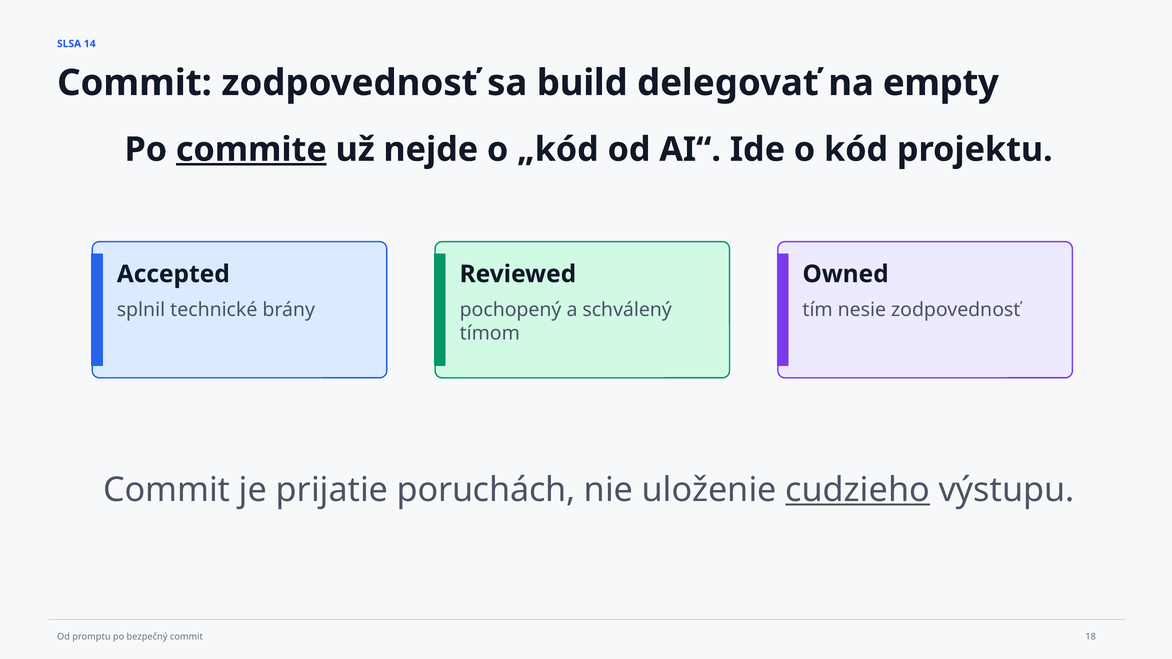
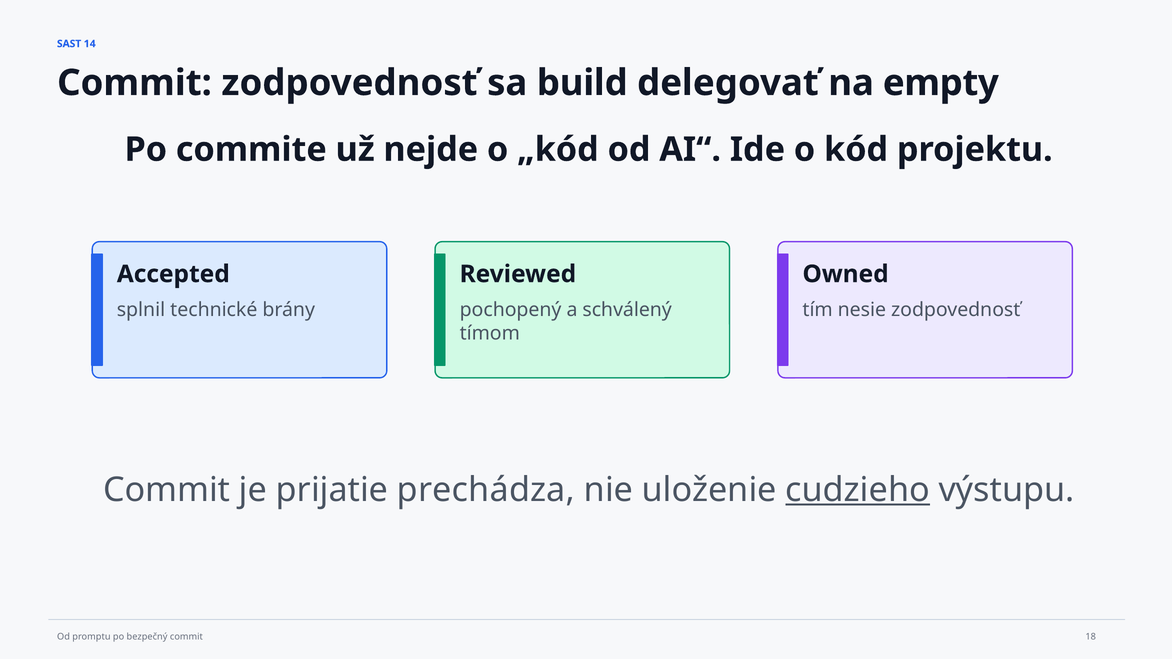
SLSA: SLSA -> SAST (69, 44)
commite underline: present -> none (251, 150)
poruchách: poruchách -> prechádza (486, 490)
